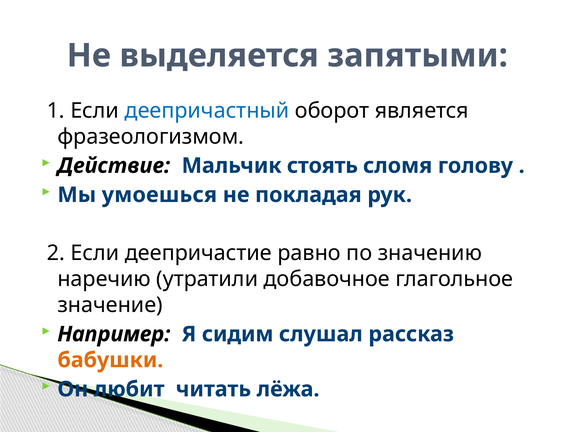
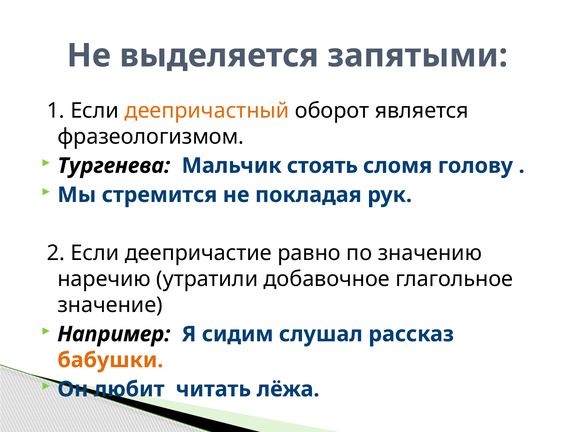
деепричастный colour: blue -> orange (207, 110)
Действие: Действие -> Тургенева (114, 165)
умоешься: умоешься -> стремится (160, 195)
